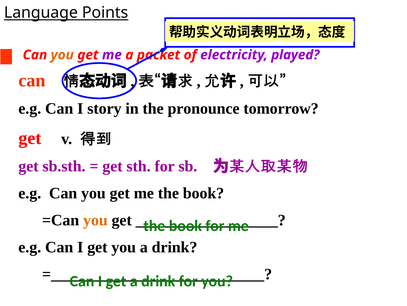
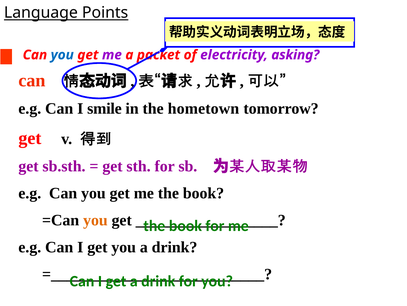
you colour: orange -> blue (62, 55)
played: played -> asking (295, 55)
story: story -> smile (104, 108)
pronounce: pronounce -> hometown (203, 108)
